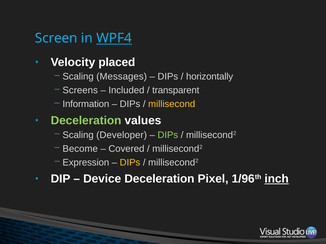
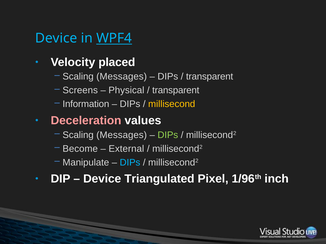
Screen: Screen -> Device (56, 38)
horizontally: horizontally -> transparent (210, 77)
Included: Included -> Physical (126, 91)
Deceleration colour: light green -> pink (86, 121)
Developer: Developer -> Messages (122, 135)
Covered: Covered -> External (126, 149)
Expression: Expression -> Manipulate (86, 163)
DIPs colour: yellow -> light blue (130, 163)
Device Deceleration: Deceleration -> Triangulated (159, 179)
inch underline: present -> none (277, 179)
